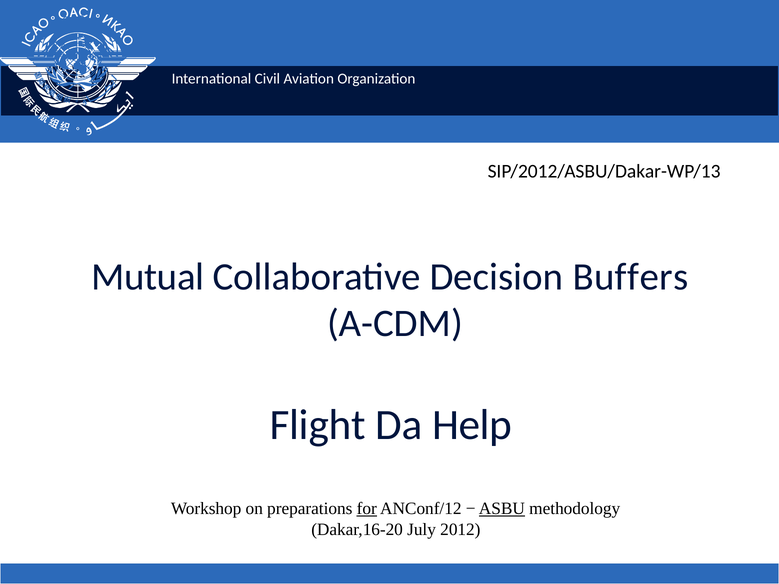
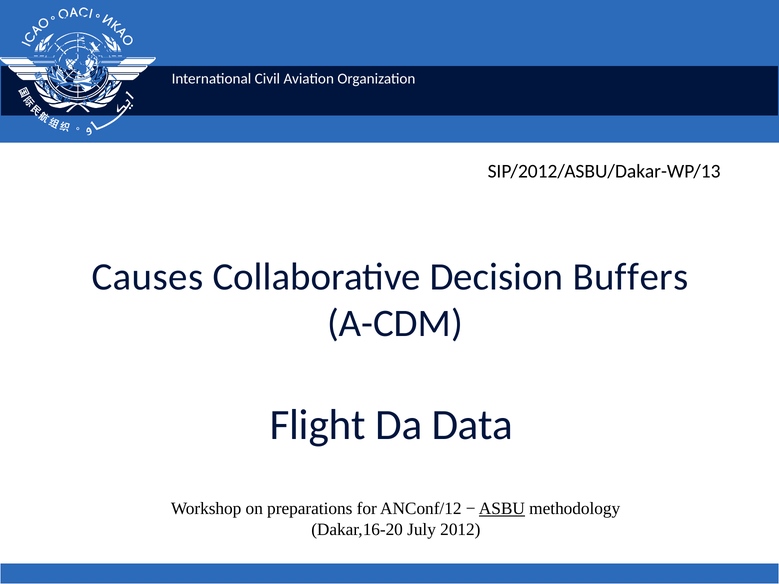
Mutual: Mutual -> Causes (147, 277)
Help: Help -> Data (472, 425)
for underline: present -> none (367, 509)
